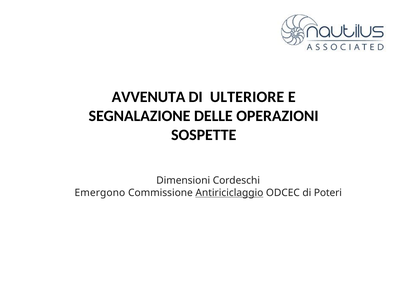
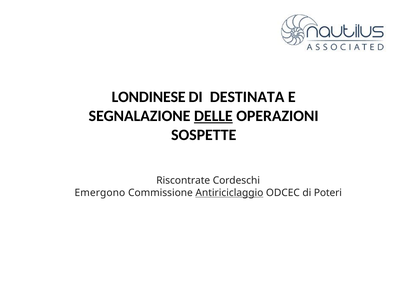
AVVENUTA: AVVENUTA -> LONDINESE (149, 97)
ULTERIORE: ULTERIORE -> DESTINATA (247, 97)
DELLE underline: none -> present (213, 116)
Dimensioni: Dimensioni -> Riscontrate (183, 181)
